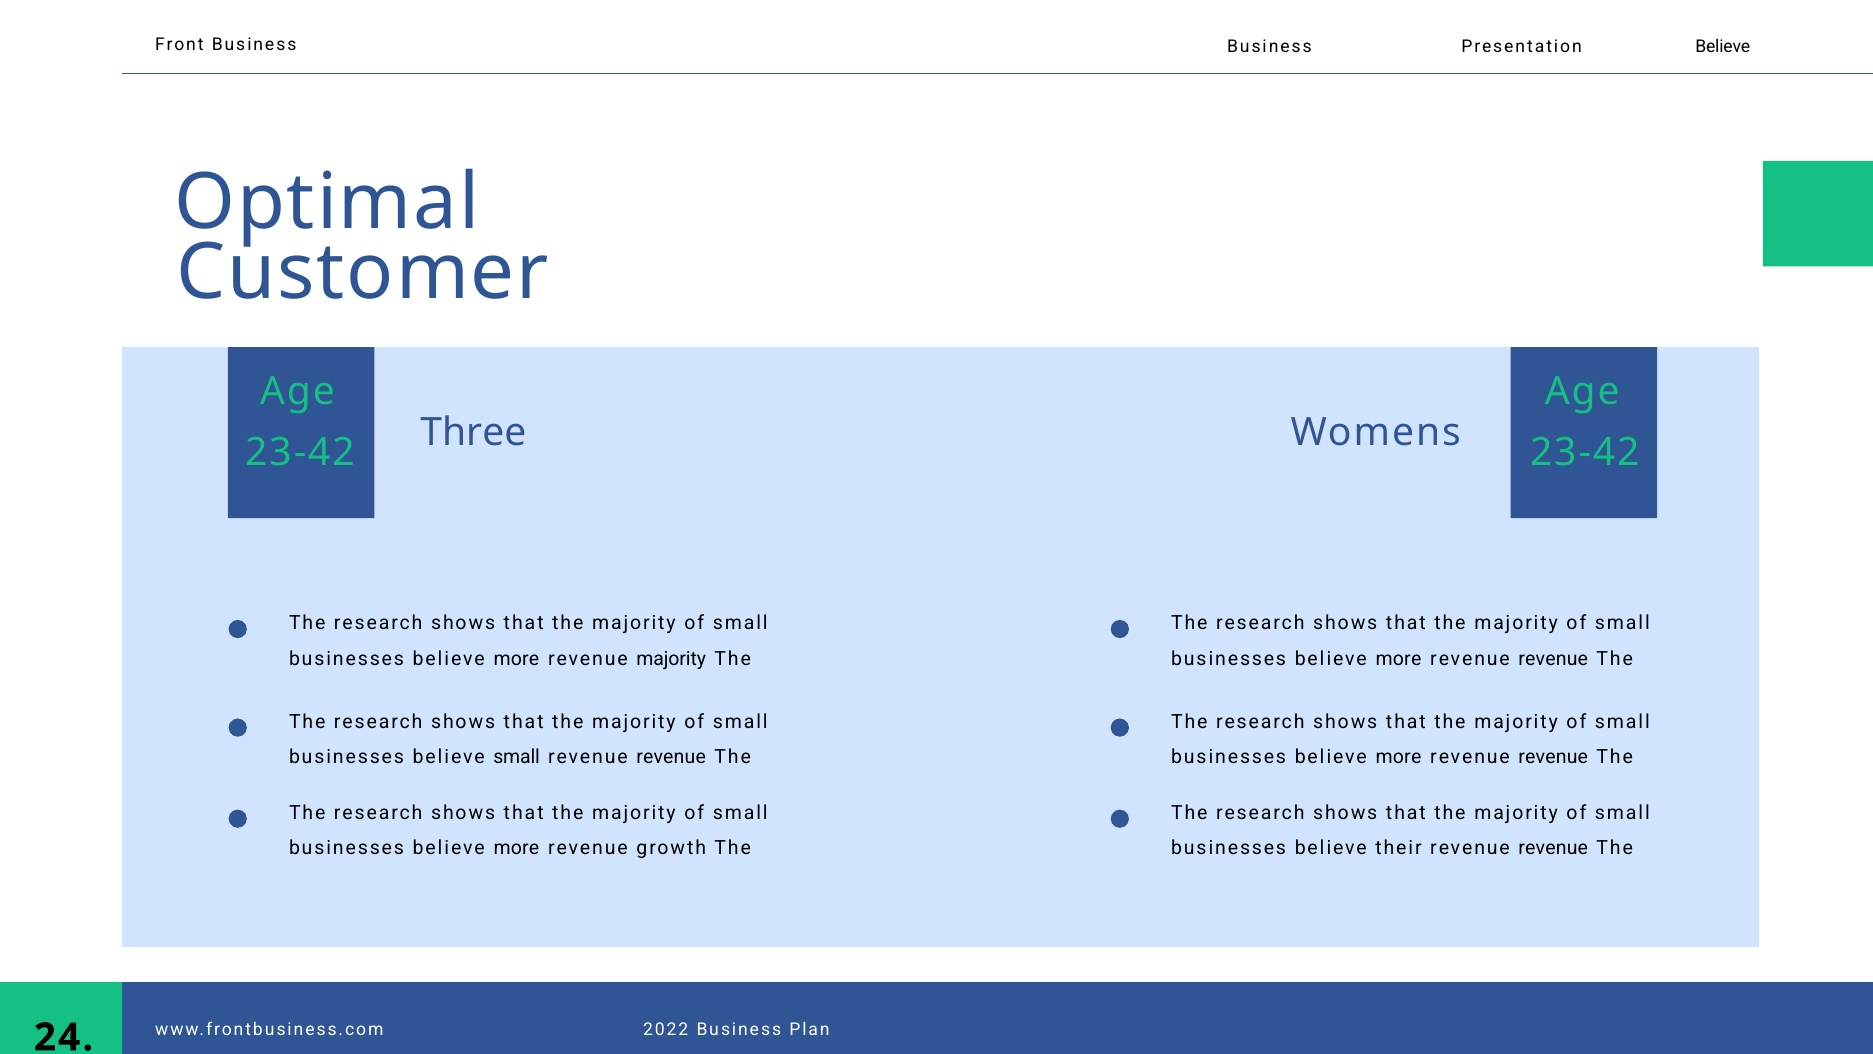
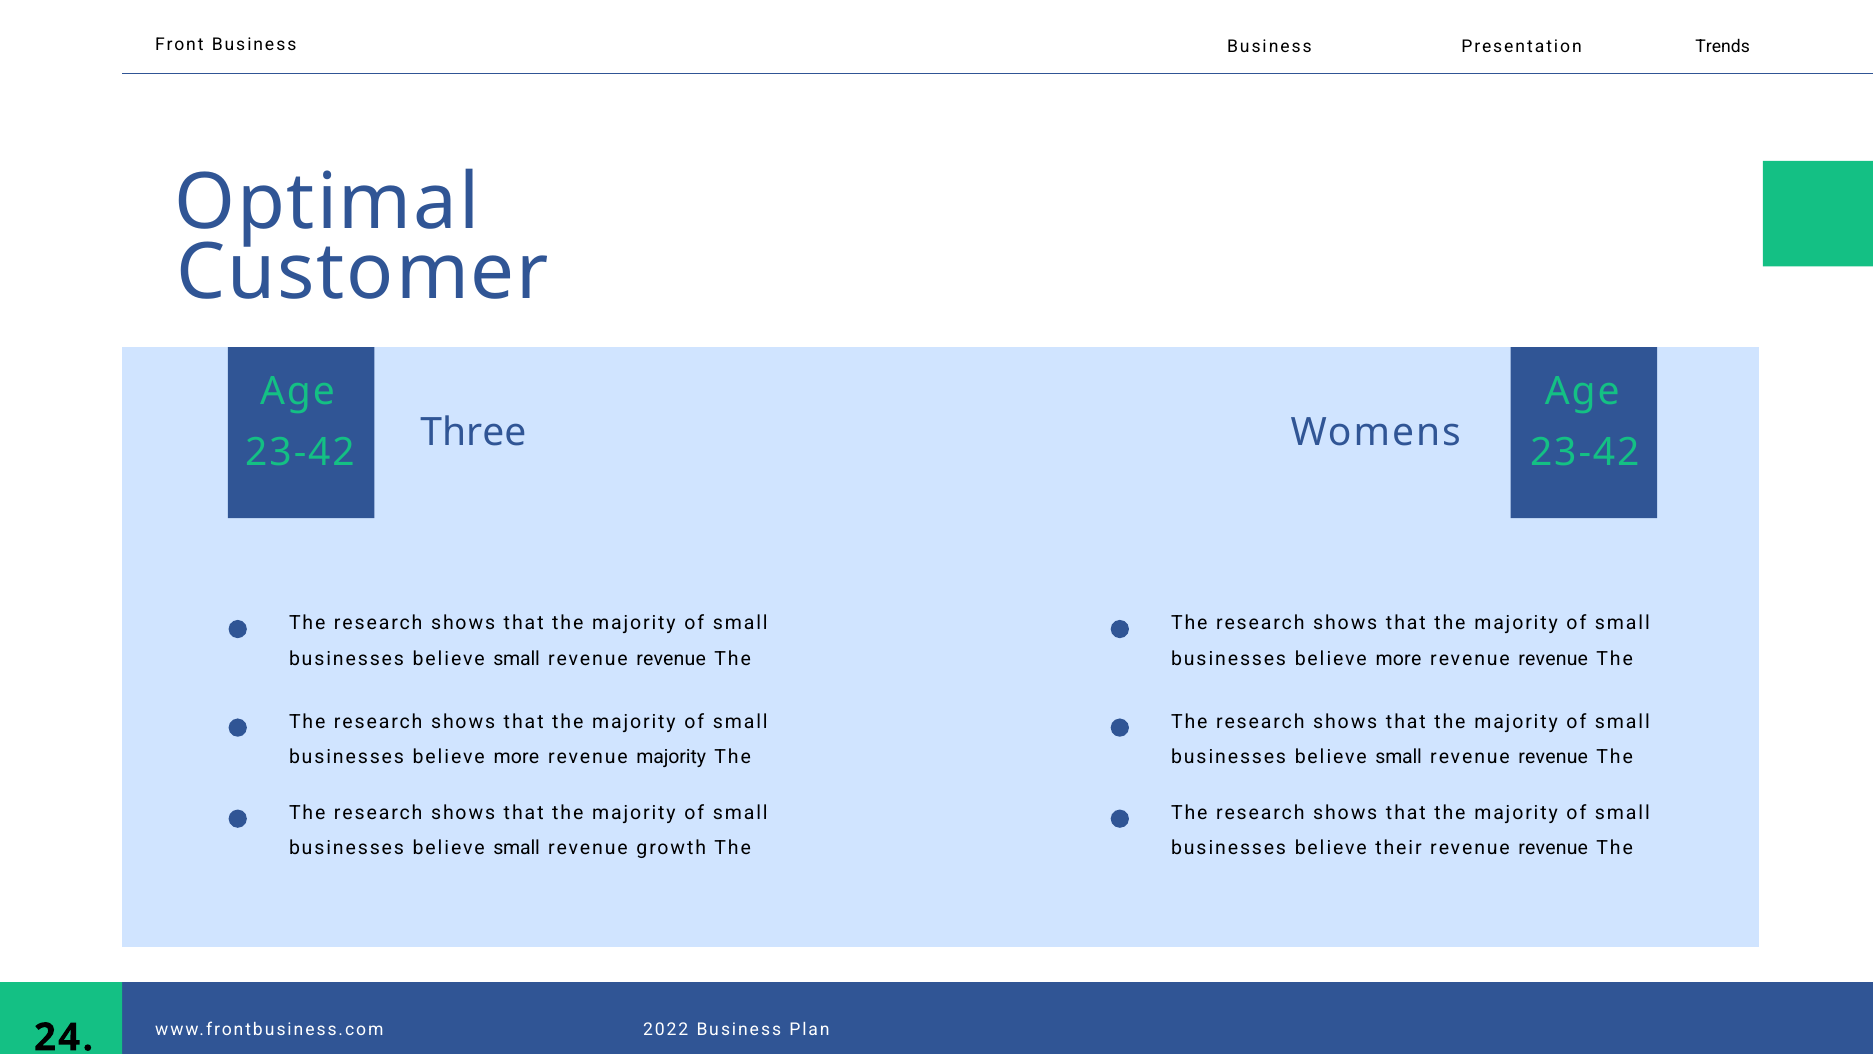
Presentation Believe: Believe -> Trends (1723, 47)
more: more -> small (517, 658)
majority: majority -> revenue (671, 658)
small: small -> more (516, 757)
revenue: revenue -> majority (671, 757)
more: more -> small (1399, 757)
more: more -> small (517, 848)
